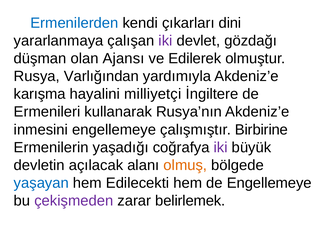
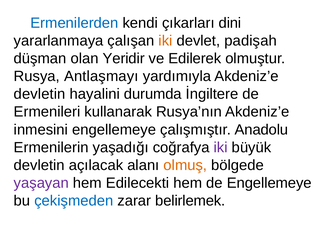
iki colour: purple -> orange (165, 41)
gözdağı: gözdağı -> padişah (251, 41)
Ajansı: Ajansı -> Yeridir (124, 58)
Varlığından: Varlığından -> Antlaşmayı (101, 76)
karışma: karışma -> devletin (40, 94)
milliyetçi: milliyetçi -> durumda (153, 94)
Birbirine: Birbirine -> Anadolu (261, 129)
yaşayan colour: blue -> purple (41, 183)
çekişmeden colour: purple -> blue (74, 201)
